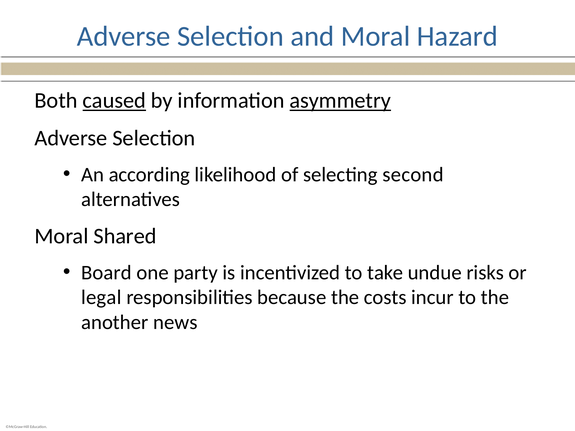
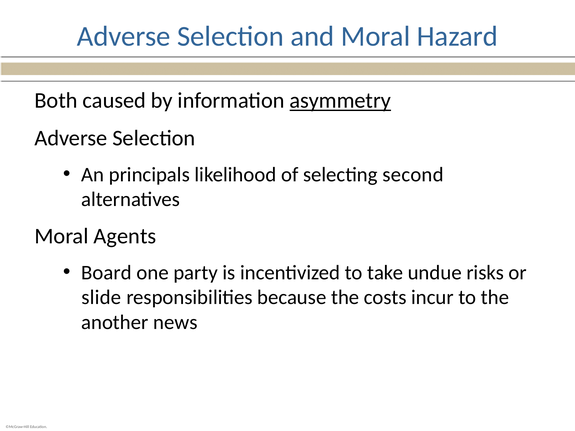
caused underline: present -> none (114, 101)
according: according -> principals (149, 175)
Shared: Shared -> Agents (125, 236)
legal: legal -> slide (101, 298)
